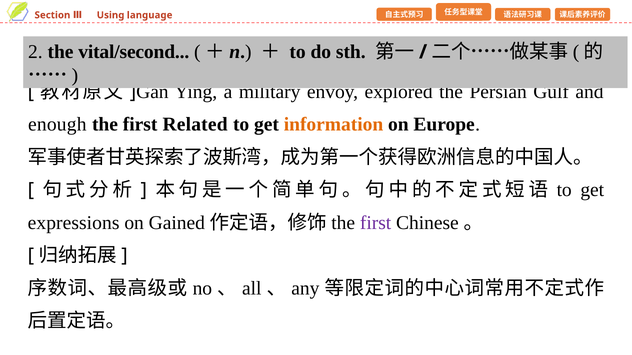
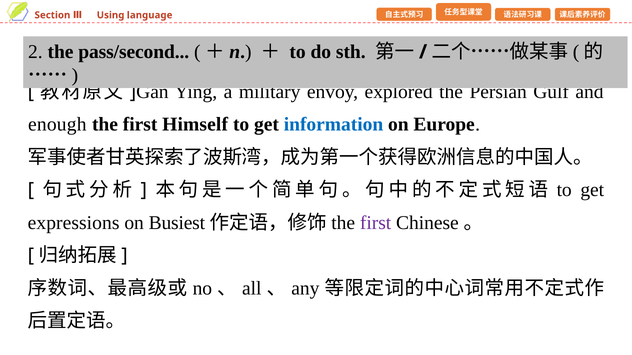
vital/second: vital/second -> pass/second (134, 52)
Related: Related -> Himself (195, 125)
information colour: orange -> blue (334, 125)
Gained: Gained -> Busiest (177, 223)
